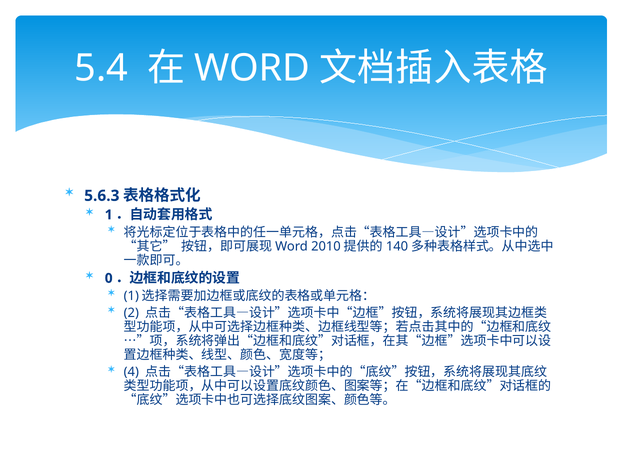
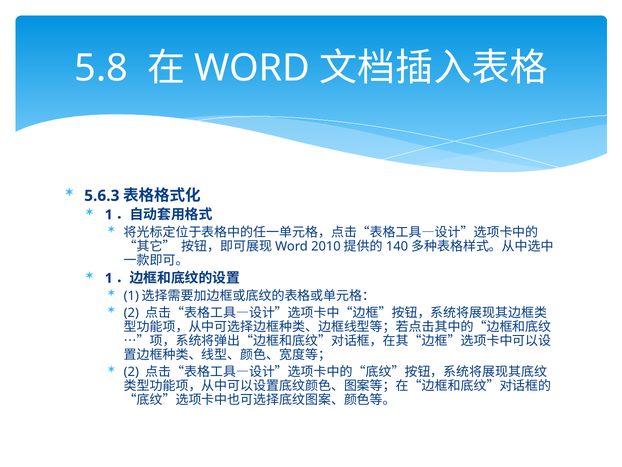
5.4: 5.4 -> 5.8 (101, 68)
0: 0 -> 1 (109, 278)
4: 4 -> 2 (131, 372)
